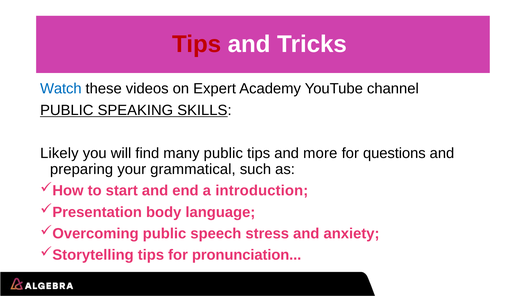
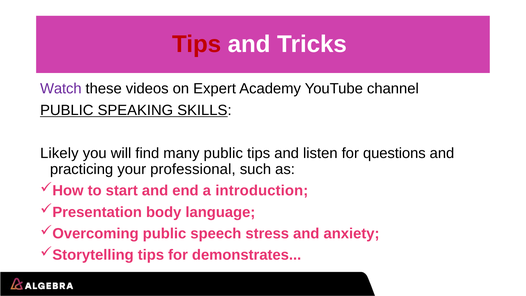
Watch colour: blue -> purple (61, 89)
more: more -> listen (320, 153)
preparing: preparing -> practicing (82, 169)
grammatical: grammatical -> professional (193, 169)
pronunciation: pronunciation -> demonstrates (247, 255)
